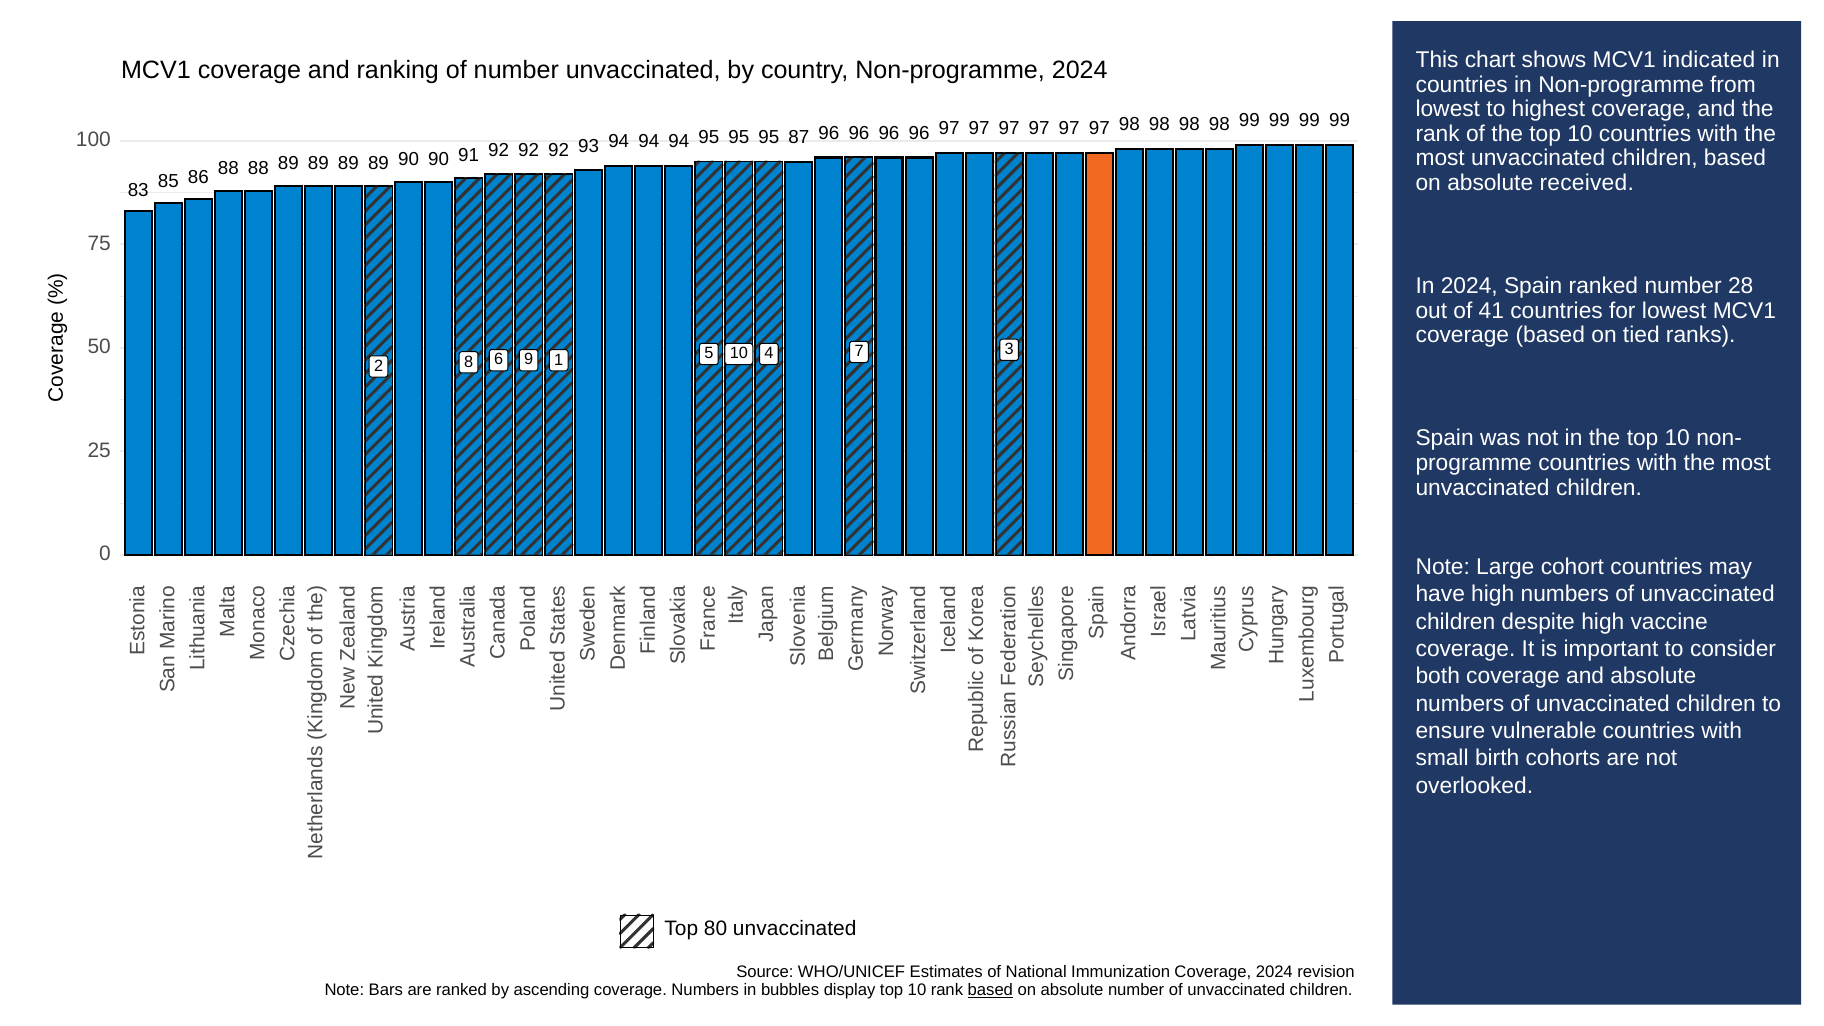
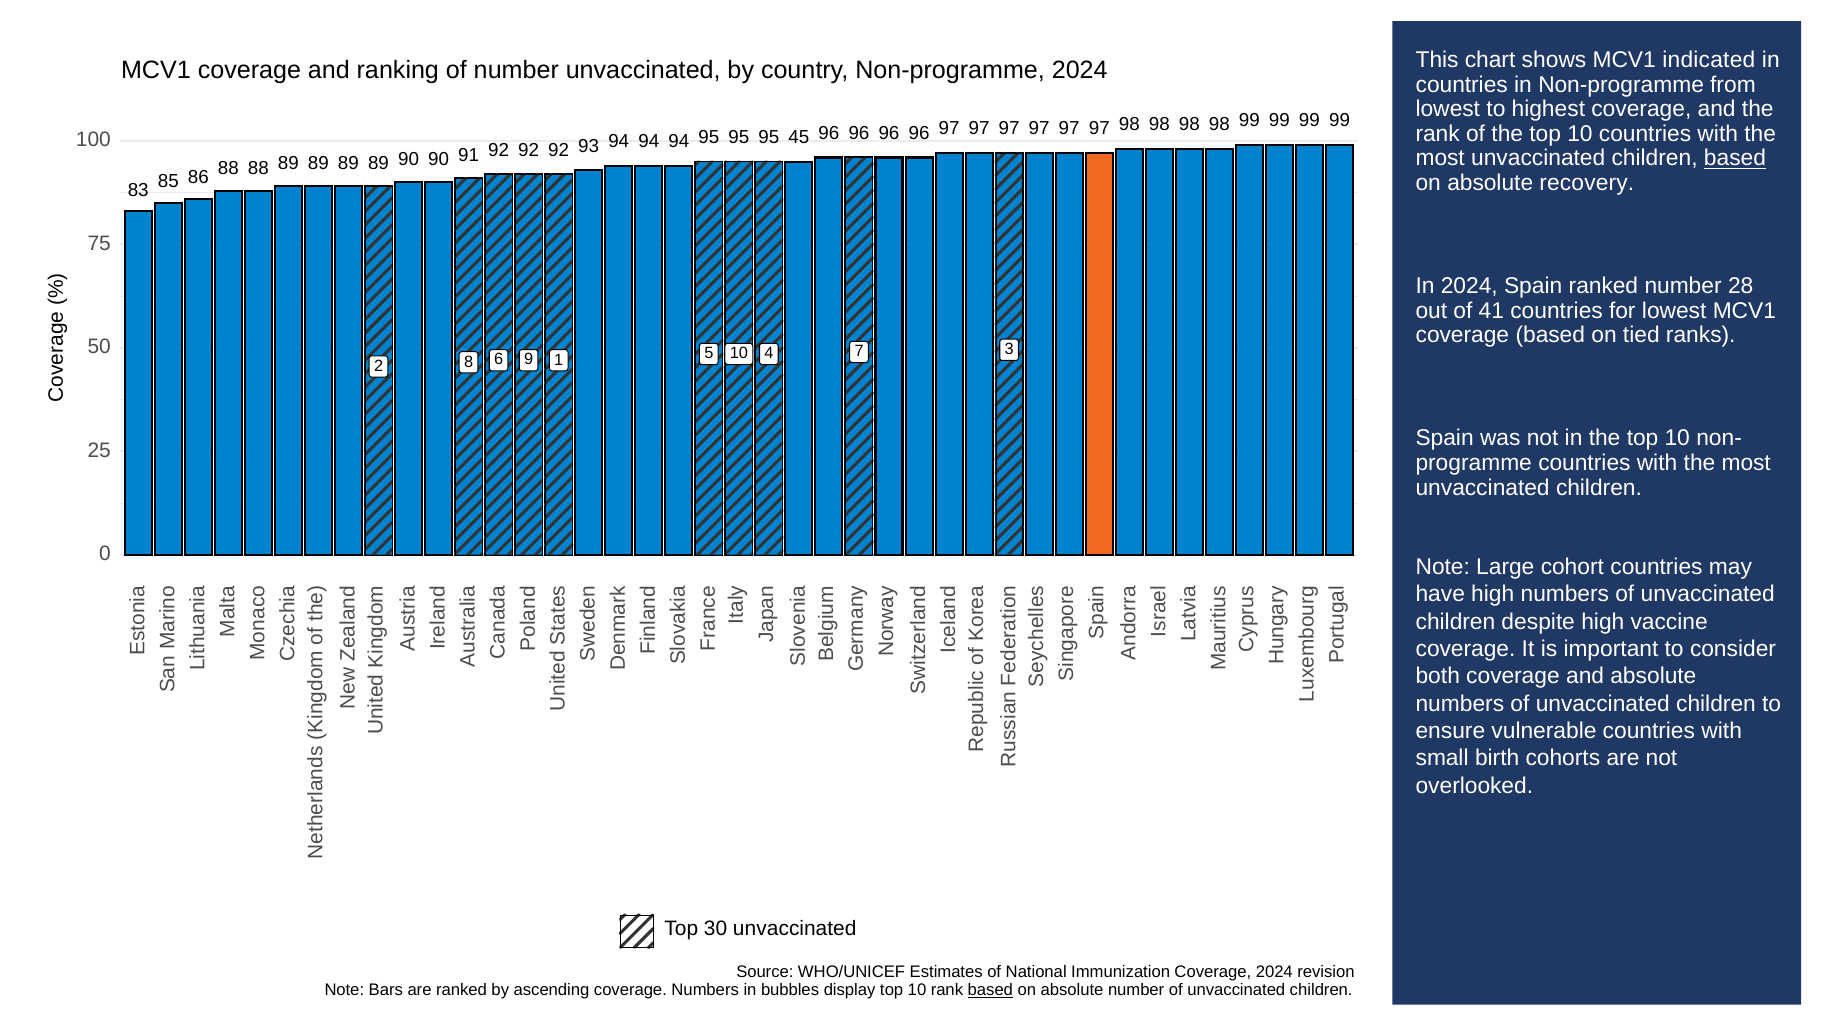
87: 87 -> 45 (799, 137)
based underline: none -> present (1735, 158)
received: received -> recovery (1587, 183)
80: 80 -> 30 (715, 928)
